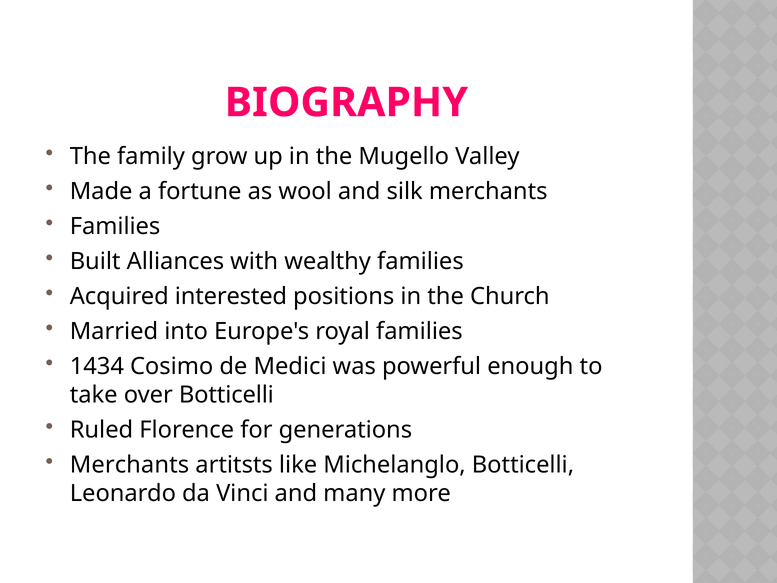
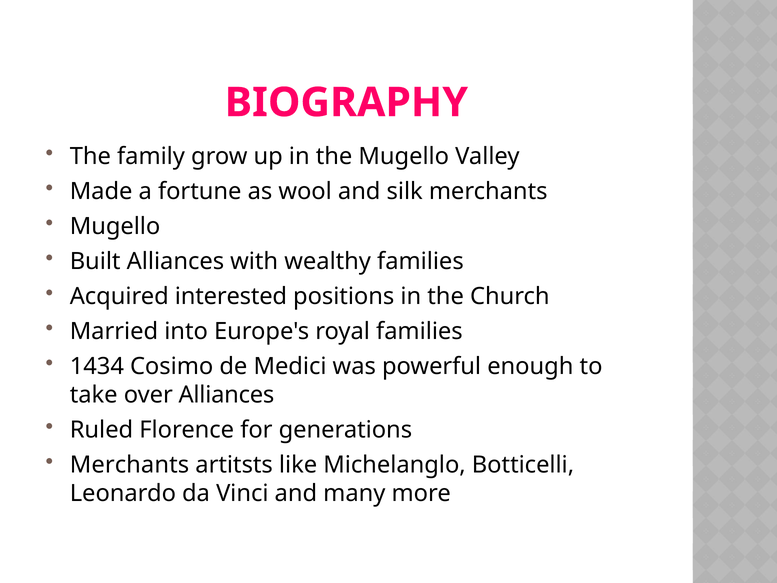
Families: Families -> Mugello (115, 226)
over Botticelli: Botticelli -> Alliances (226, 395)
